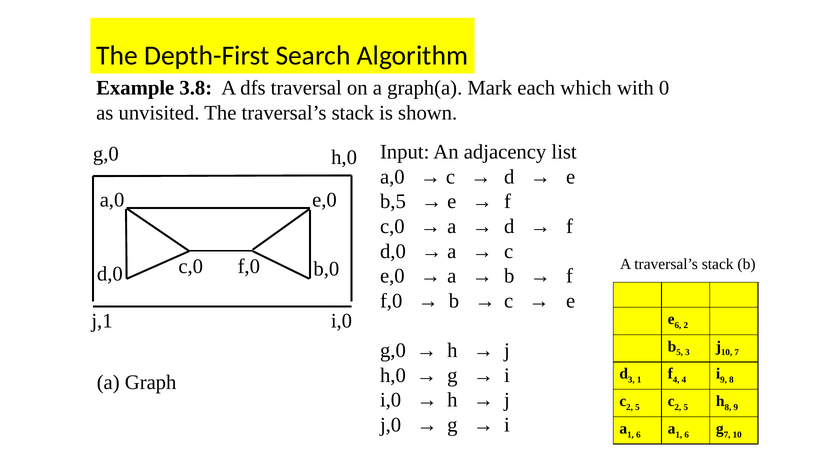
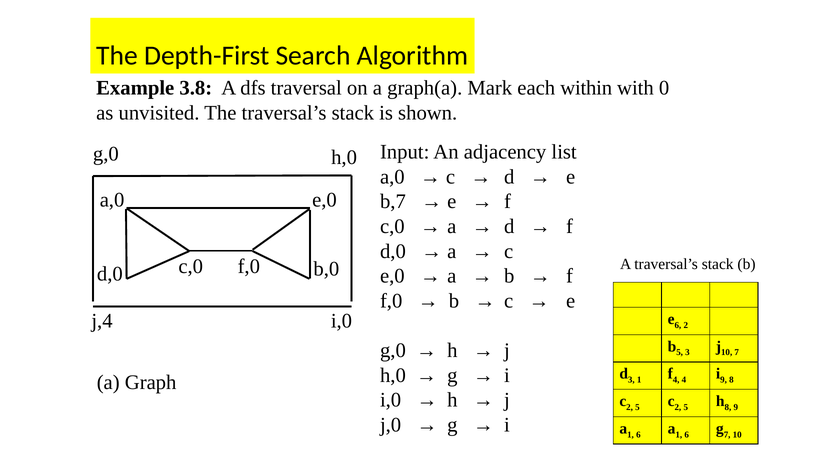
which: which -> within (586, 88)
b,5: b,5 -> b,7 (393, 202)
j,1: j,1 -> j,4 (102, 321)
